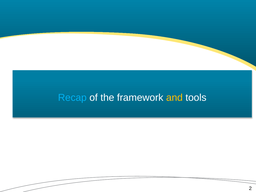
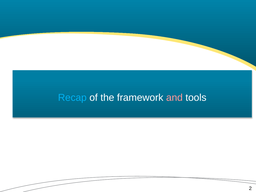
and colour: yellow -> pink (174, 98)
